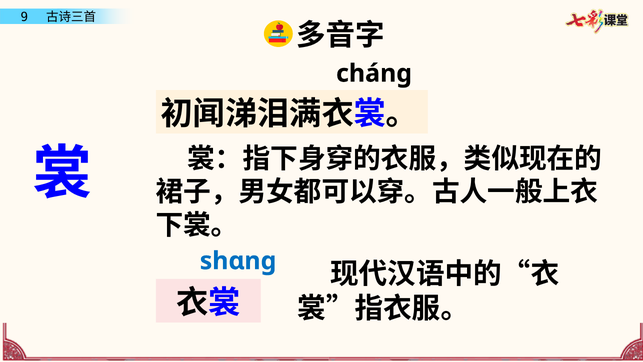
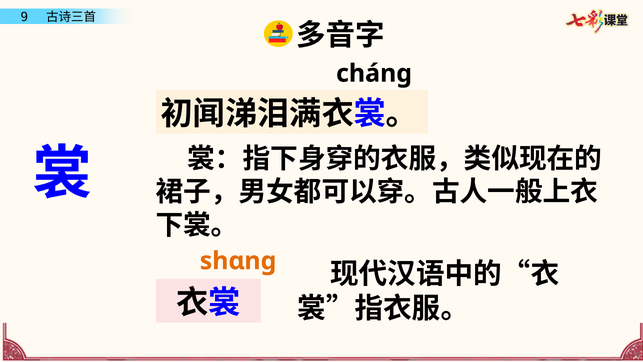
shɑnɡ colour: blue -> orange (238, 261)
